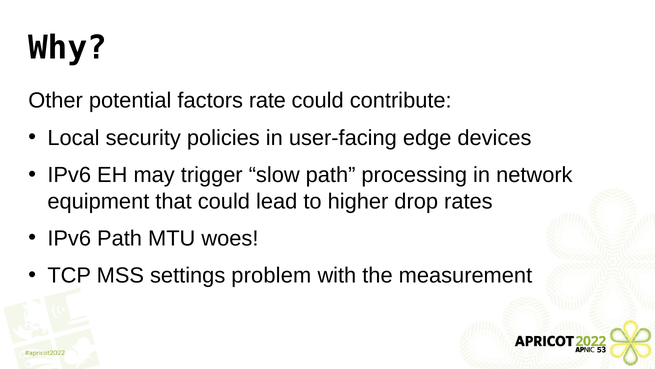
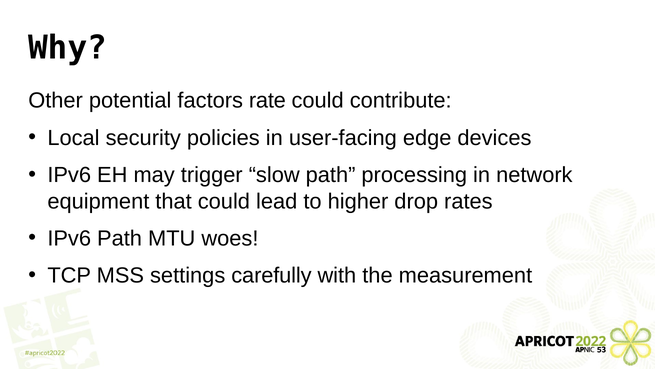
problem: problem -> carefully (271, 275)
